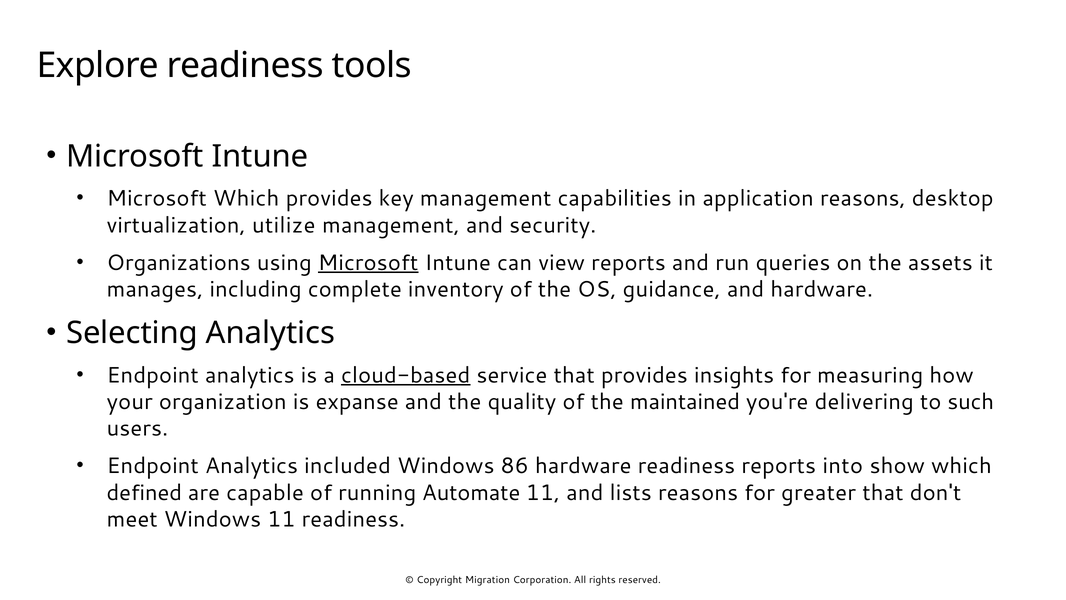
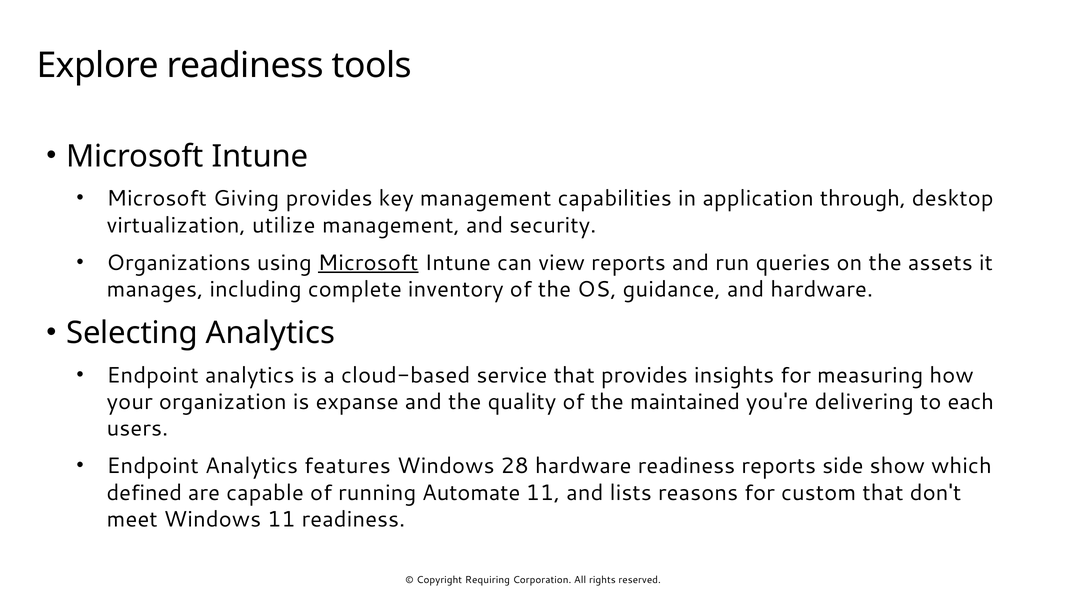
Microsoft Which: Which -> Giving (246, 198)
application reasons: reasons -> through (863, 198)
cloud-based underline: present -> none (406, 375)
such: such -> each (971, 402)
included: included -> features (347, 466)
86: 86 -> 28 (515, 466)
into: into -> side (843, 466)
greater: greater -> custom (819, 493)
Migration: Migration -> Requiring (487, 580)
